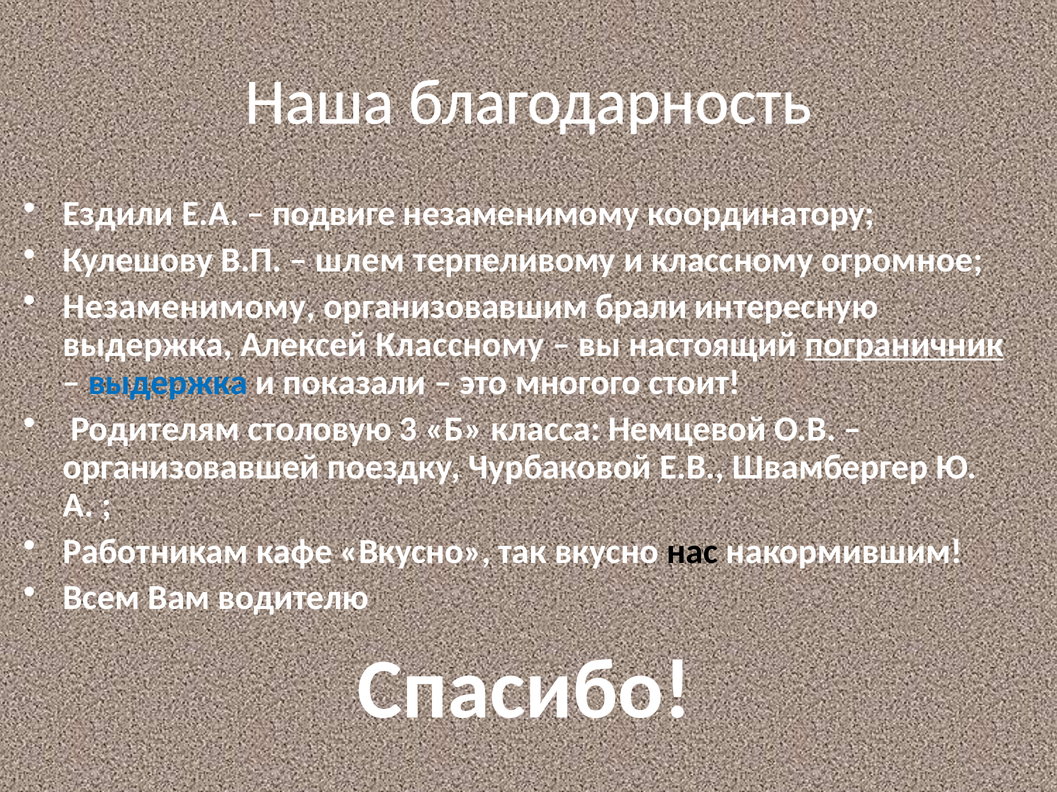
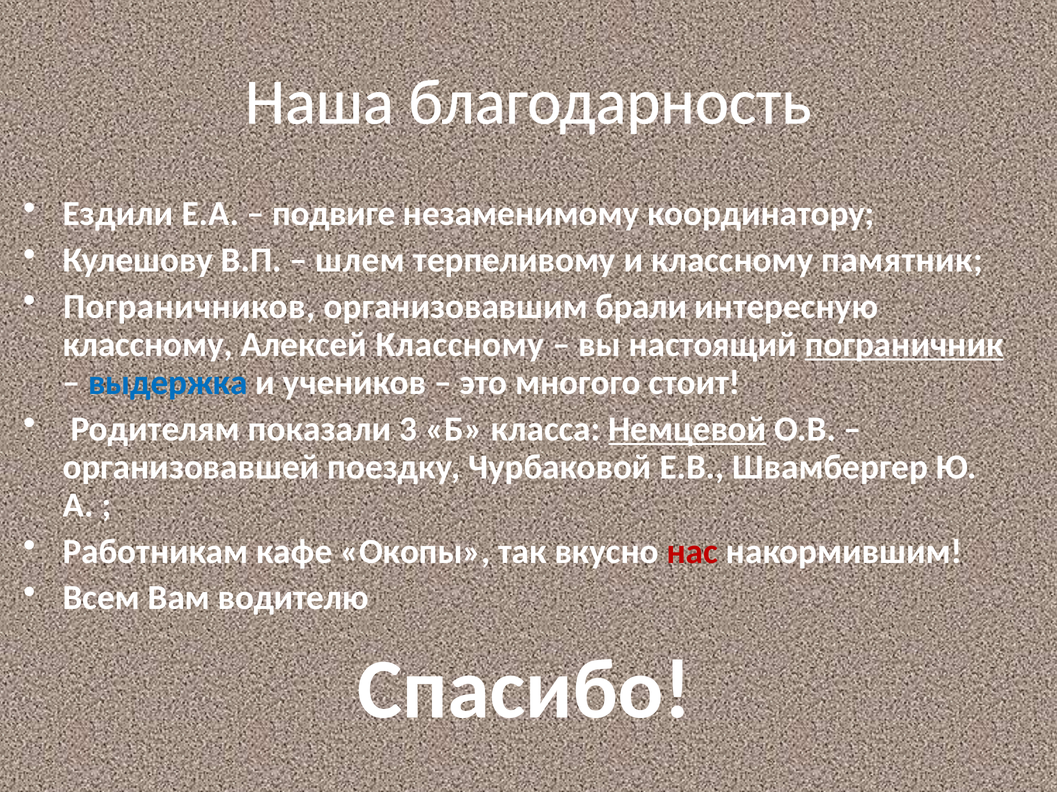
огромное: огромное -> памятник (902, 260)
Незаменимому: Незаменимому -> Пограничников (189, 307)
выдержка: выдержка -> классному (148, 345)
показали: показали -> учеников (355, 383)
столовую: столовую -> показали (320, 429)
Немцевой underline: none -> present (687, 429)
кафе Вкусно: Вкусно -> Окопы (415, 552)
нас colour: black -> red (692, 552)
